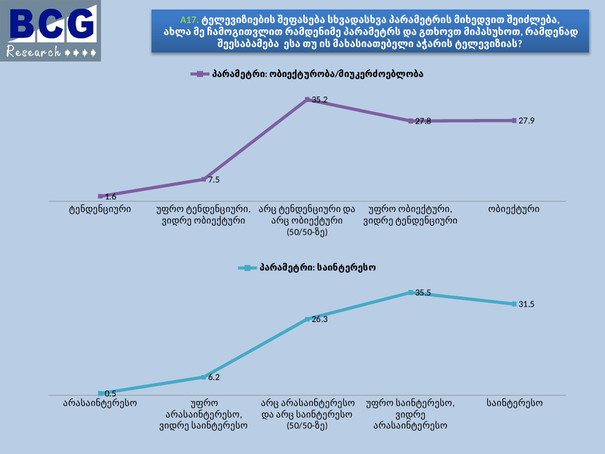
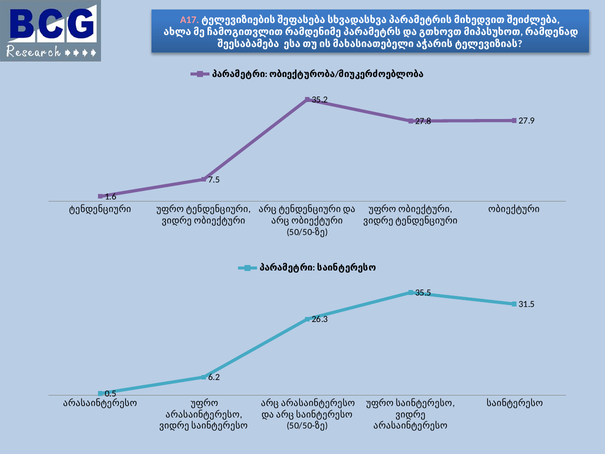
A17 colour: light green -> pink (190, 20)
